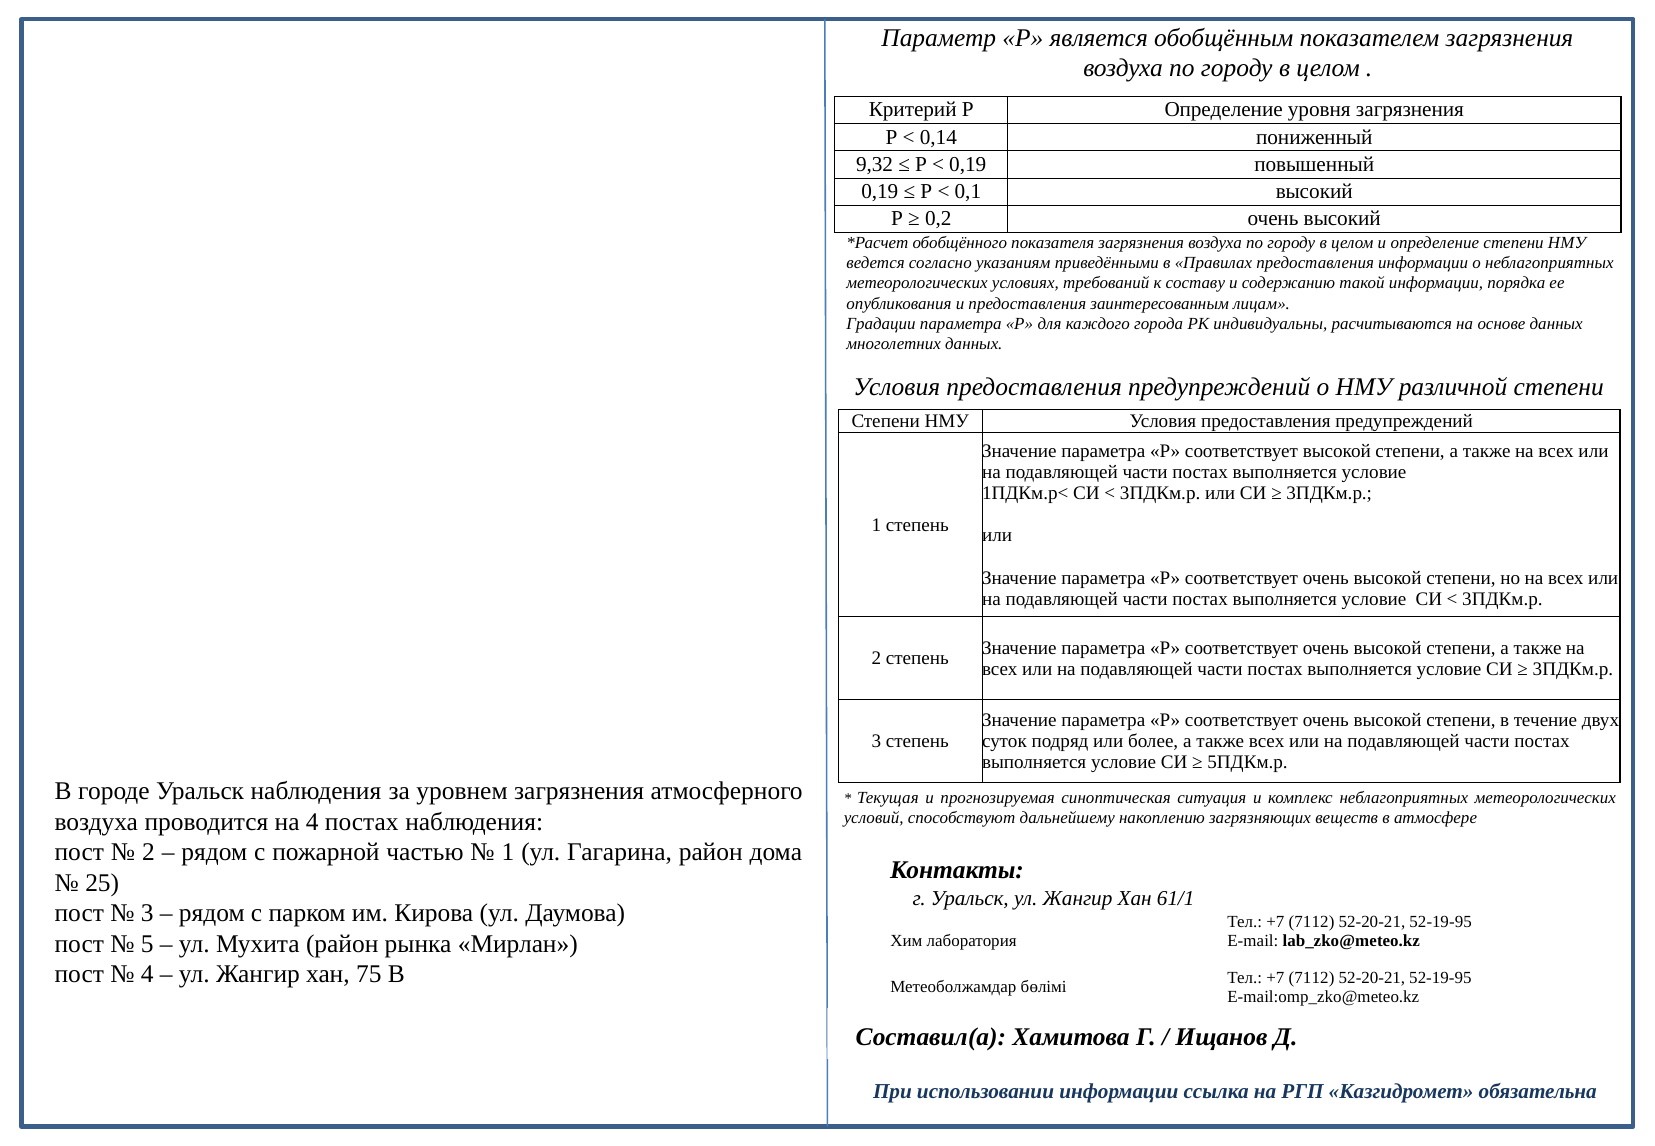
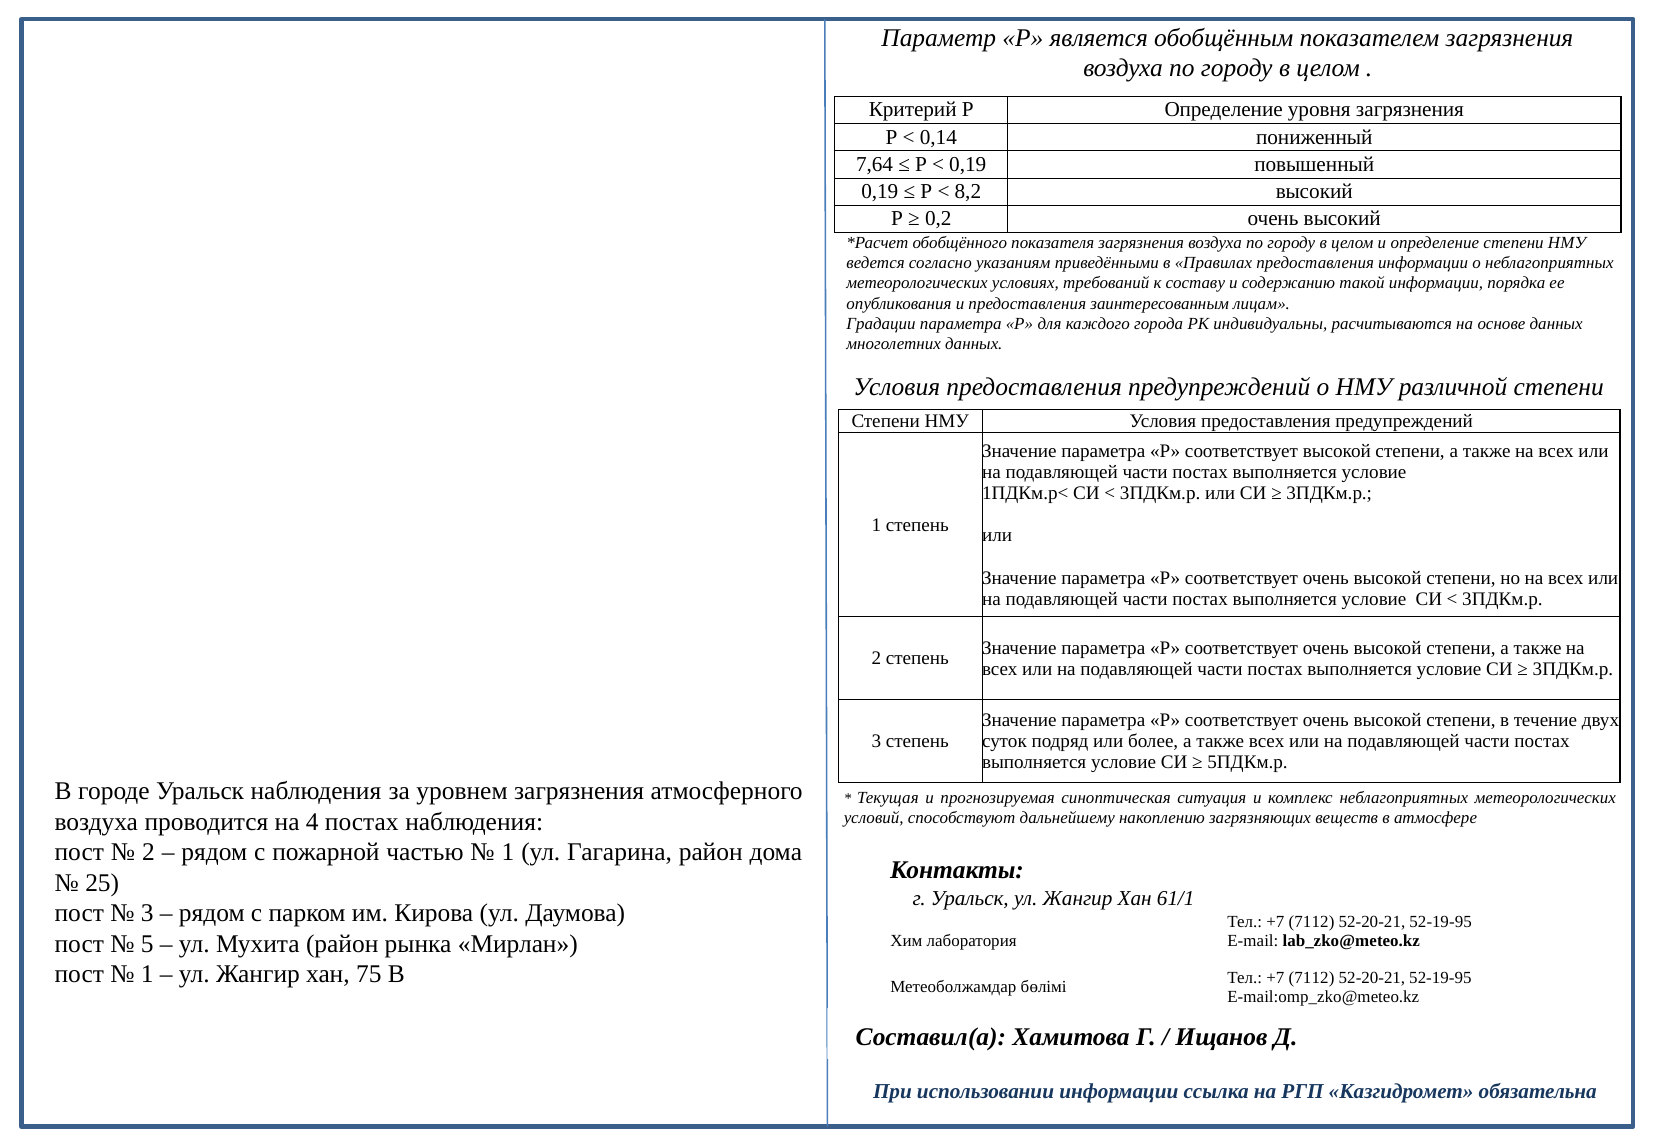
9,32: 9,32 -> 7,64 (875, 164)
0,1: 0,1 -> 8,2 (968, 192)
4: 4 -> 1 (147, 974)
